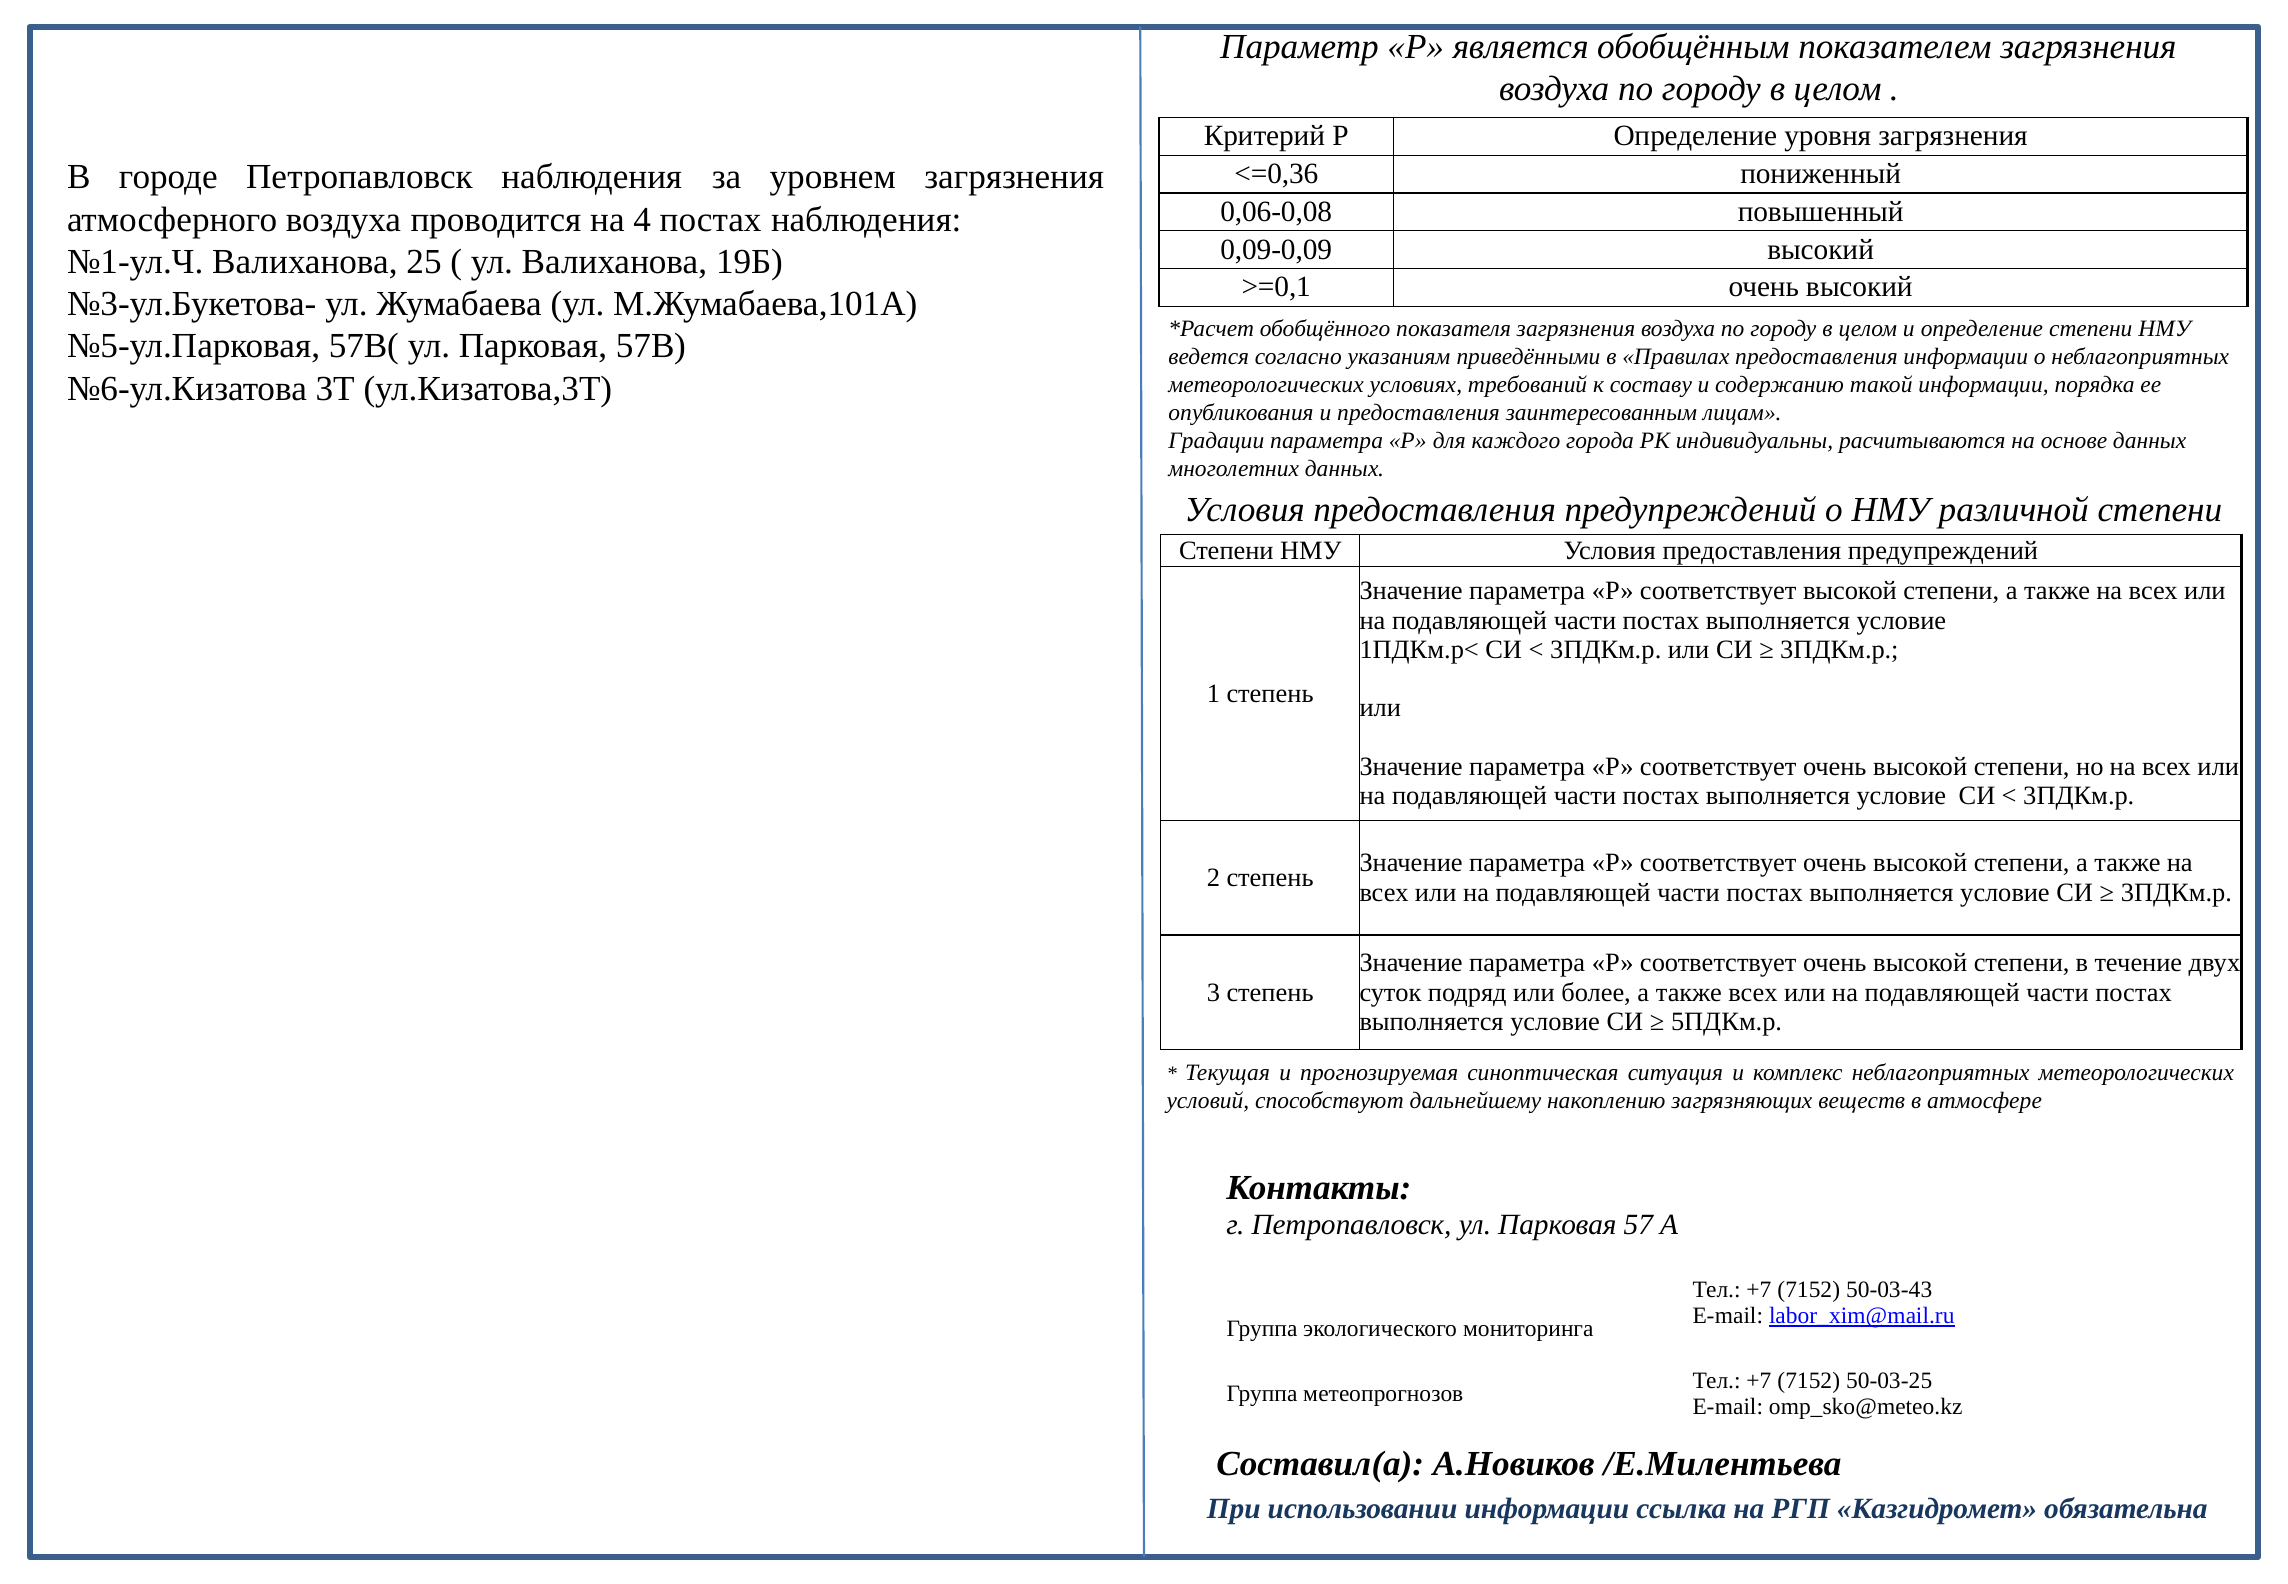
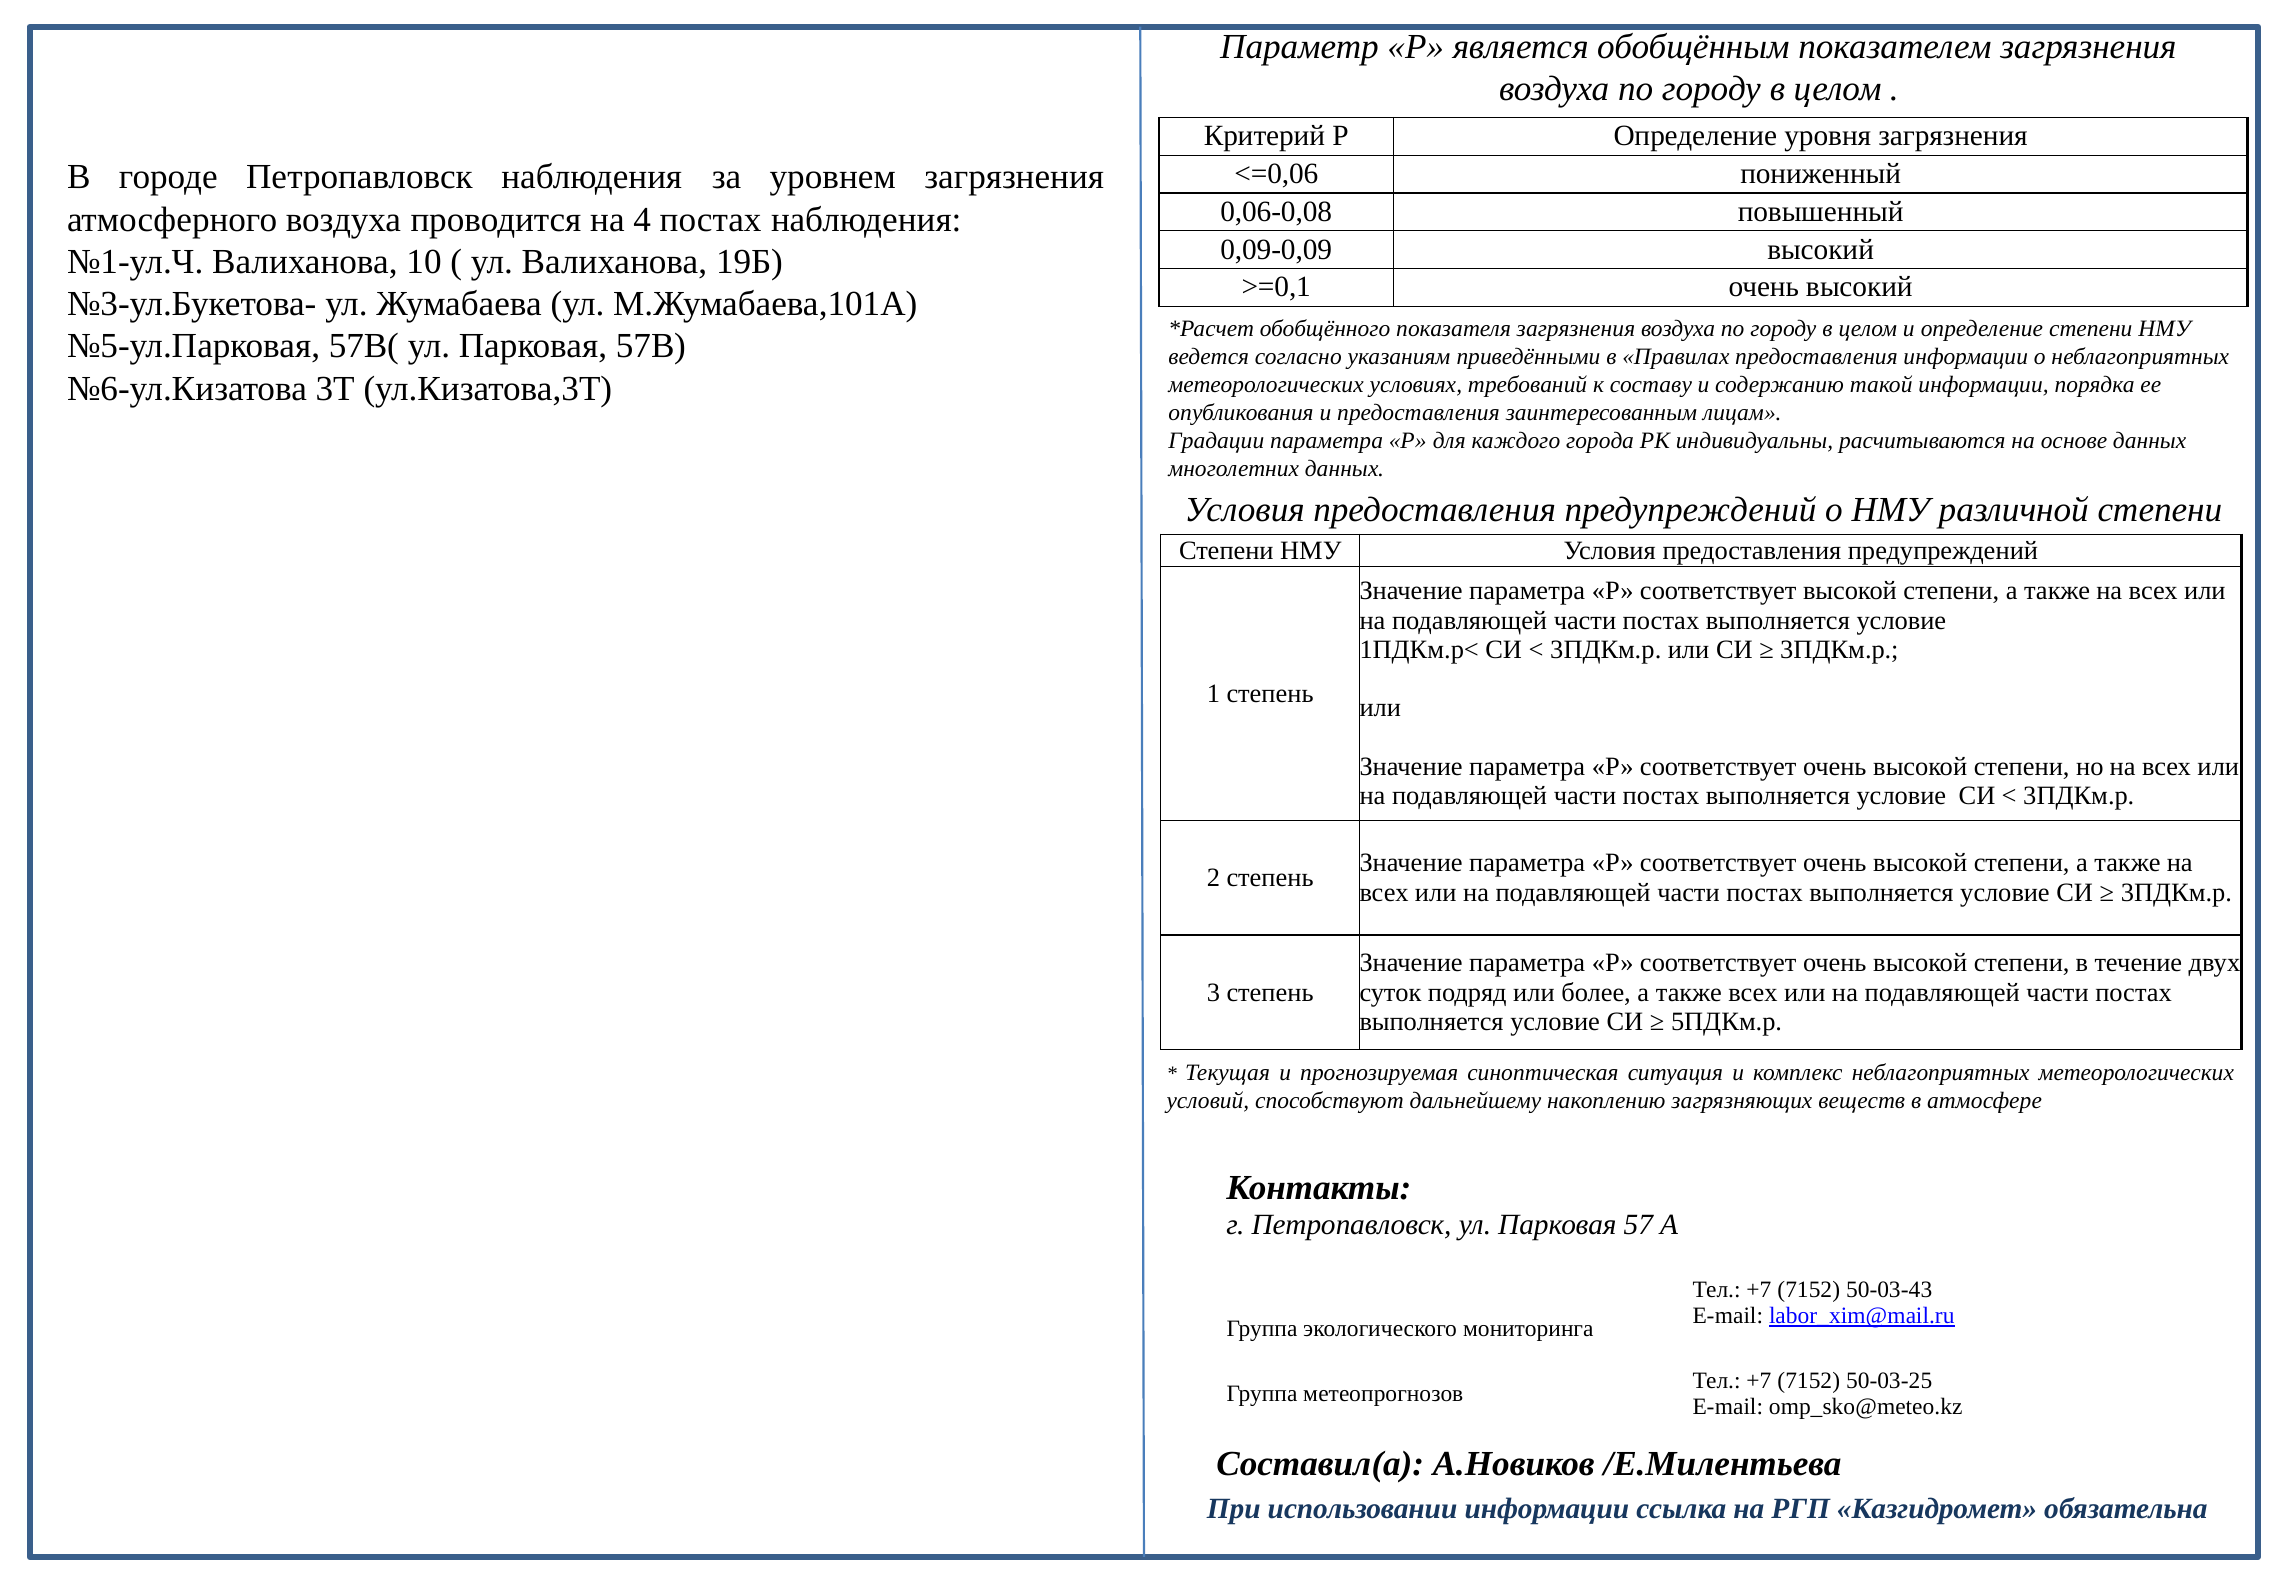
<=0,36: <=0,36 -> <=0,06 (1276, 174)
25: 25 -> 10 (424, 262)
